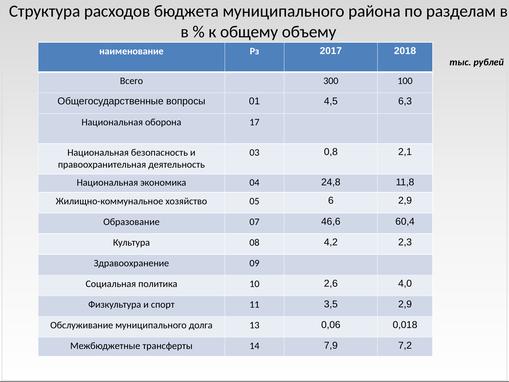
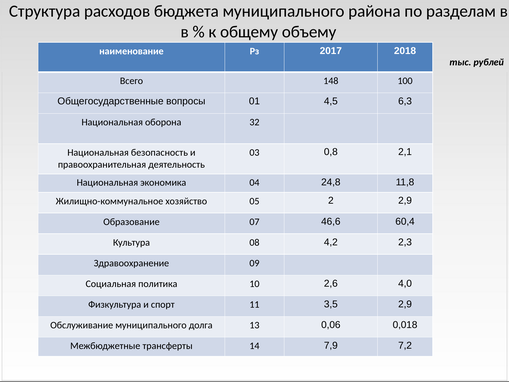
300: 300 -> 148 (331, 81)
17: 17 -> 32 (254, 122)
6: 6 -> 2 (331, 201)
